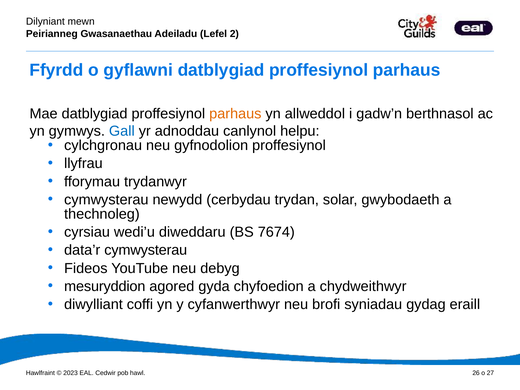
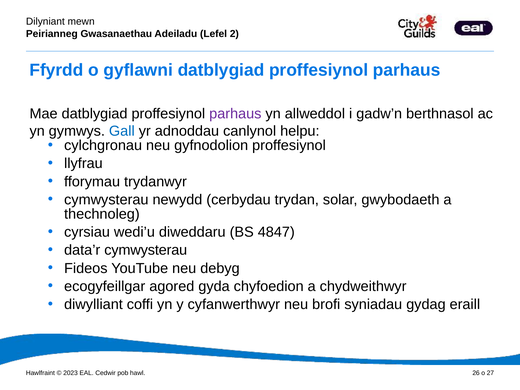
parhaus colour: orange -> purple (235, 114)
7674: 7674 -> 4847 (276, 232)
mesuryddion: mesuryddion -> ecogyfeillgar (105, 286)
